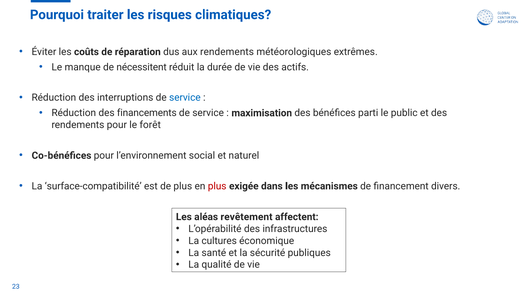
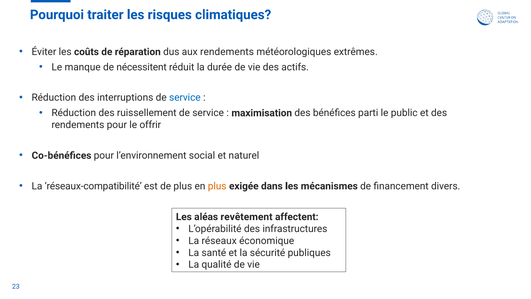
financements: financements -> ruissellement (147, 113)
forêt: forêt -> offrir (150, 125)
surface-compatibilité: surface-compatibilité -> réseaux-compatibilité (93, 186)
plus colour: red -> orange (217, 186)
cultures: cultures -> réseaux (219, 241)
